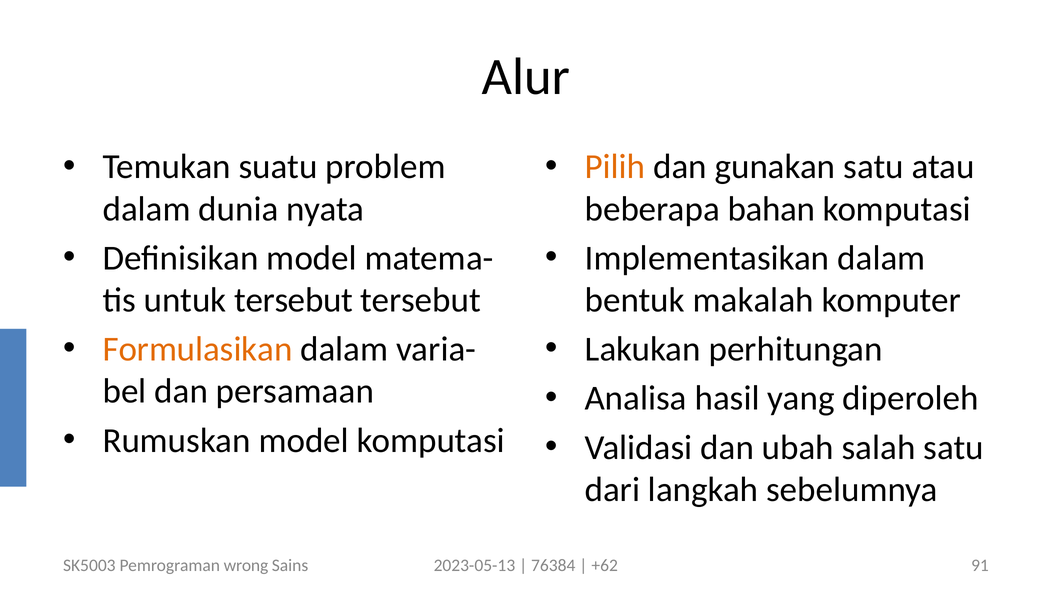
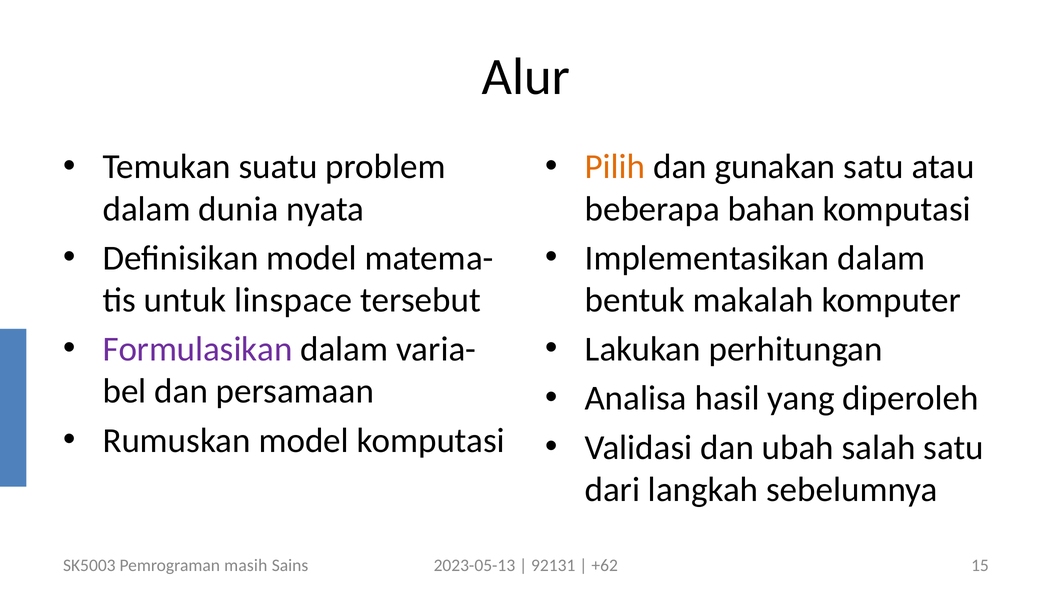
untuk tersebut: tersebut -> linspace (293, 300)
Formulasikan colour: orange -> purple (198, 349)
wrong: wrong -> masih (246, 565)
76384: 76384 -> 92131 (553, 565)
91: 91 -> 15 (980, 565)
